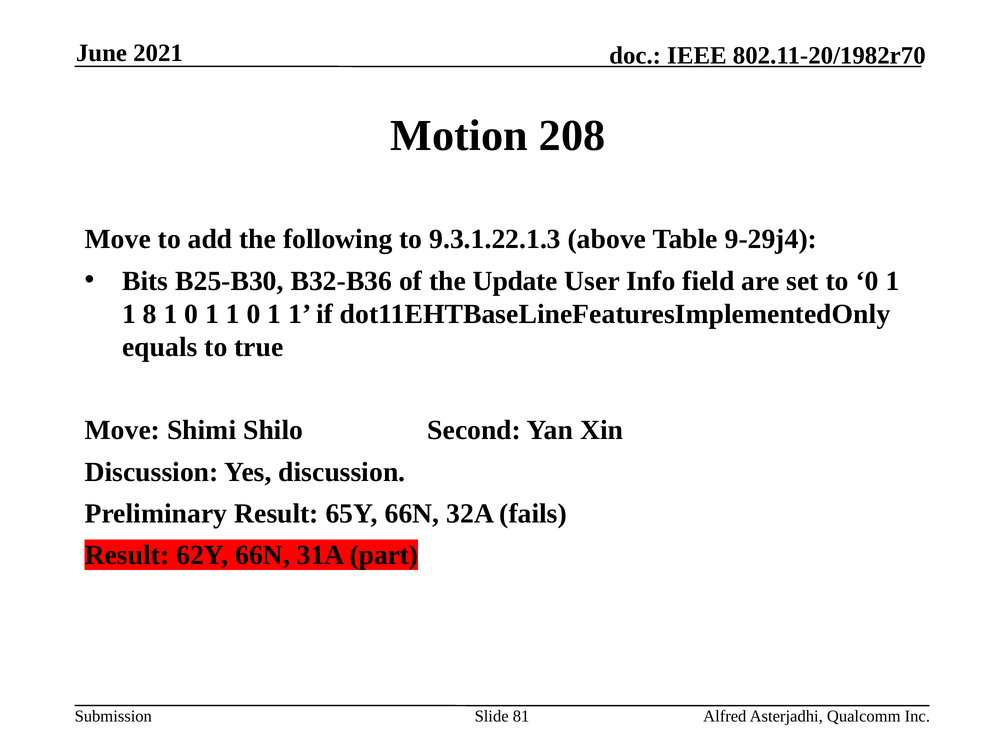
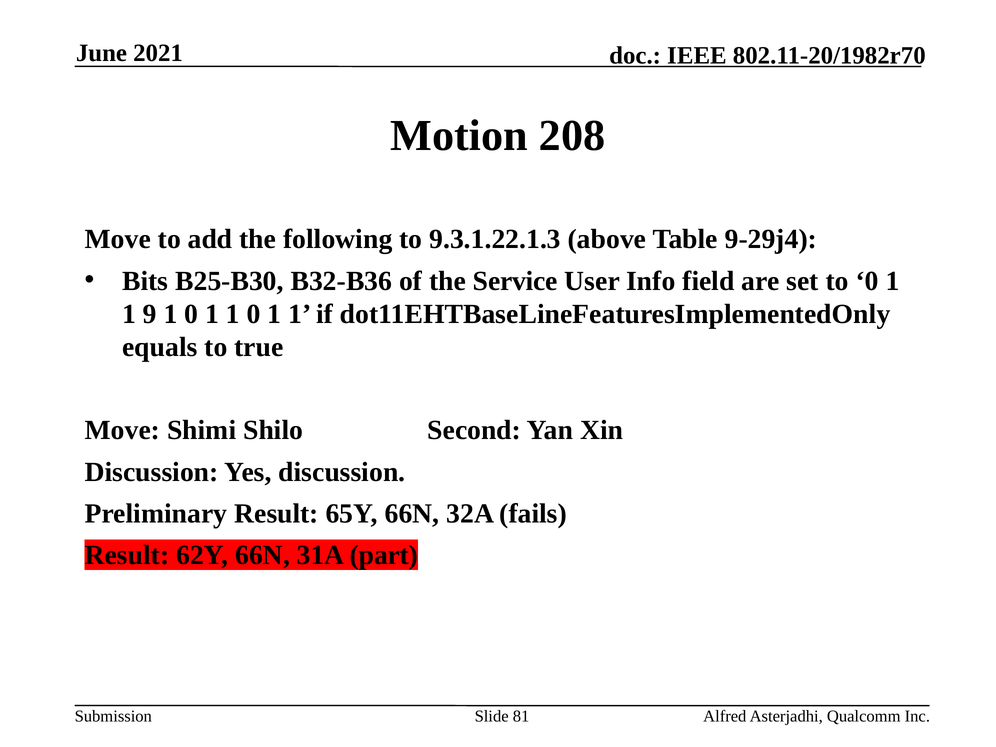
Update: Update -> Service (515, 281)
8: 8 -> 9 (150, 314)
